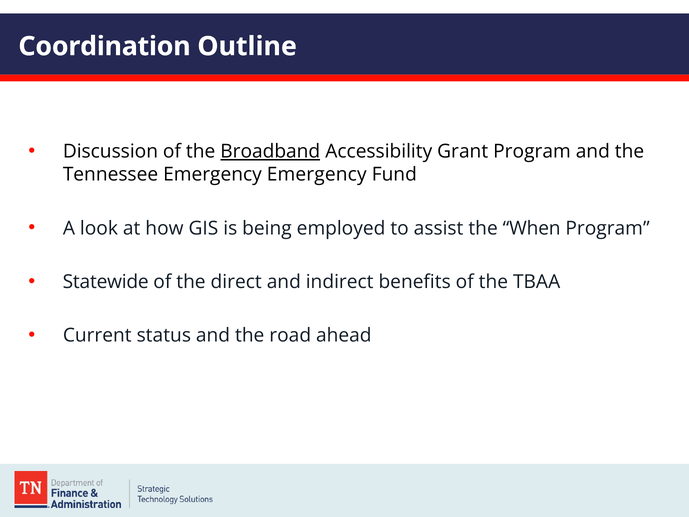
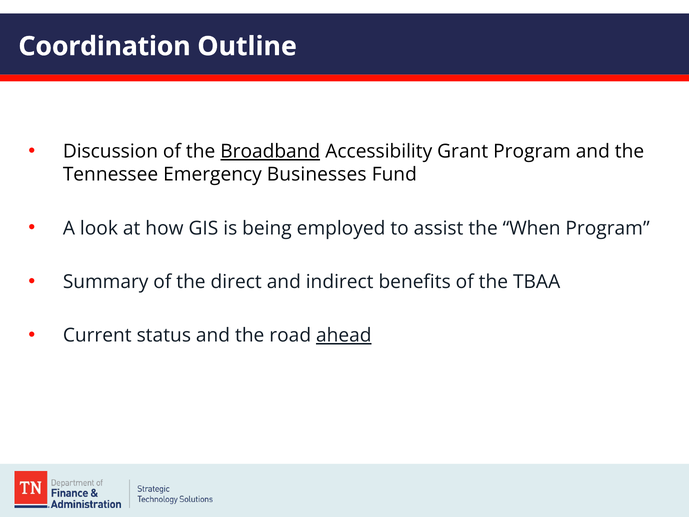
Emergency Emergency: Emergency -> Businesses (317, 174)
Statewide: Statewide -> Summary (106, 282)
ahead underline: none -> present (344, 335)
